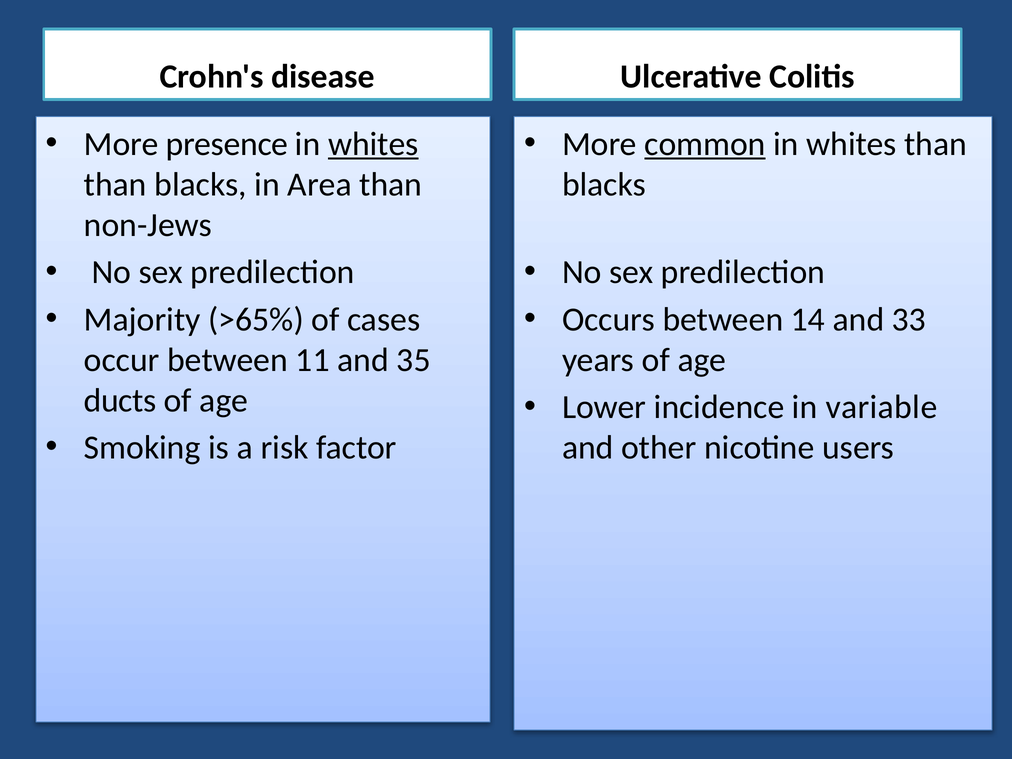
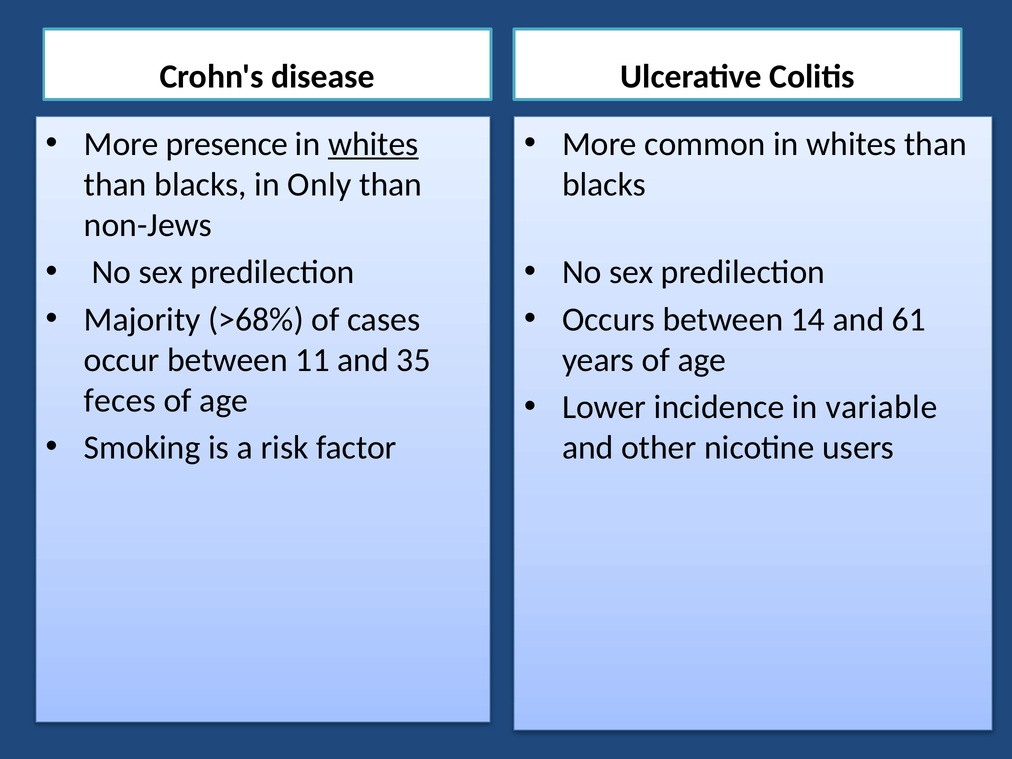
common underline: present -> none (705, 144)
Area: Area -> Only (319, 185)
>65%: >65% -> >68% (256, 320)
33: 33 -> 61 (909, 320)
ducts: ducts -> feces (120, 401)
